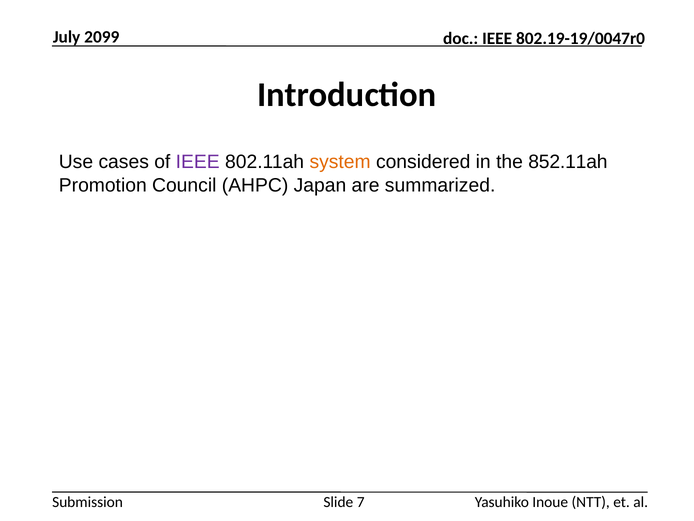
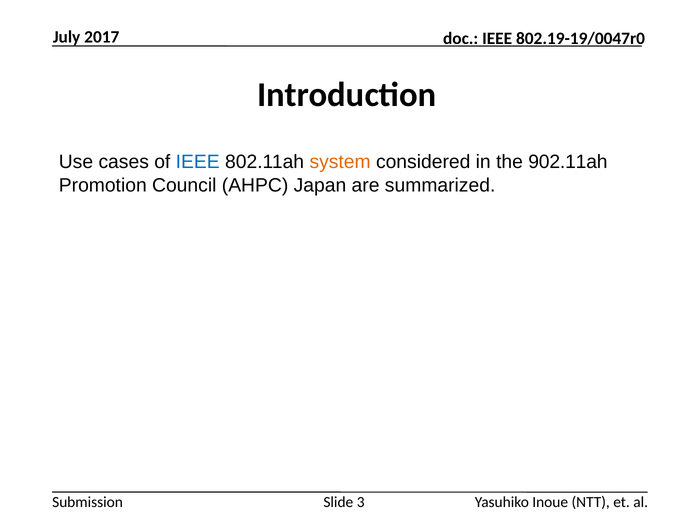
2099: 2099 -> 2017 (102, 37)
IEEE colour: purple -> blue (198, 162)
852.11ah: 852.11ah -> 902.11ah (568, 162)
7: 7 -> 3 (361, 502)
